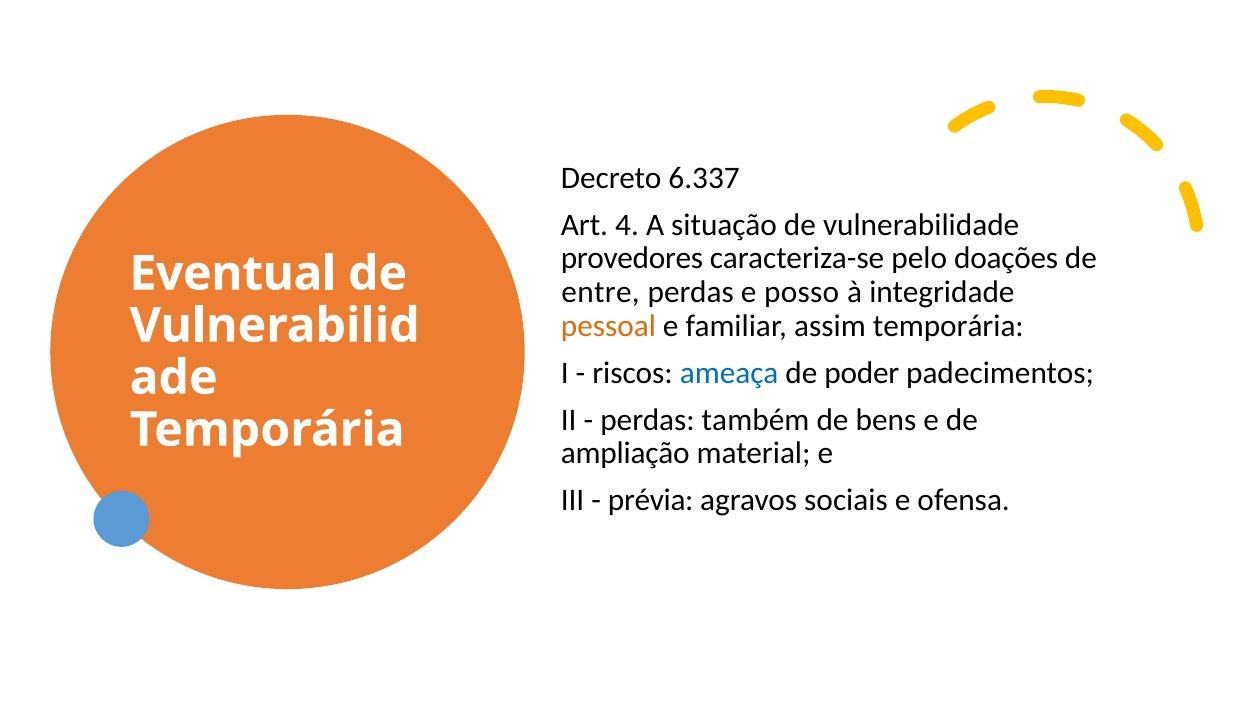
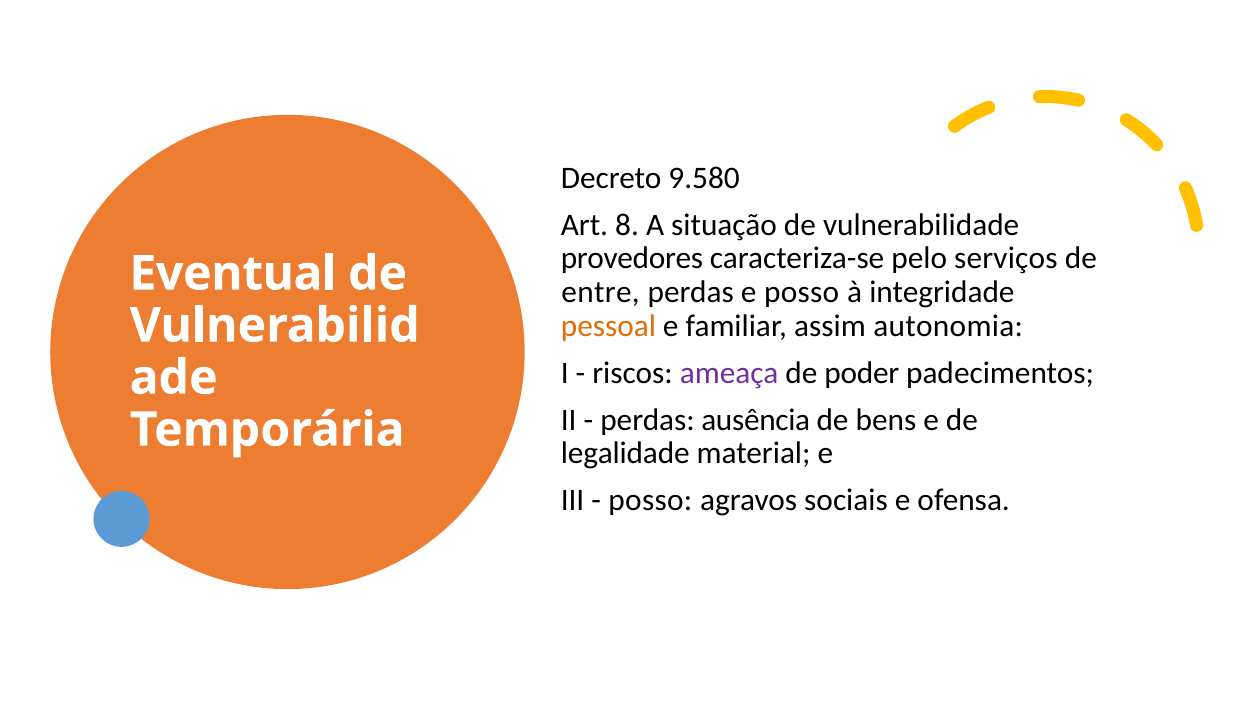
6.337: 6.337 -> 9.580 (704, 178)
4: 4 -> 8 (627, 225)
doações: doações -> serviços (1006, 259)
assim temporária: temporária -> autonomia (948, 326)
ameaça colour: blue -> purple (729, 373)
também: também -> ausência (756, 420)
ampliação: ampliação -> legalidade (625, 454)
prévia: prévia -> posso (650, 501)
